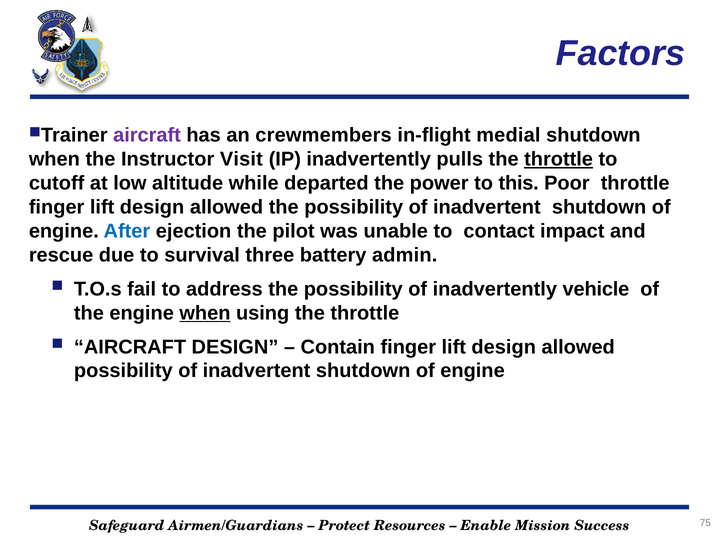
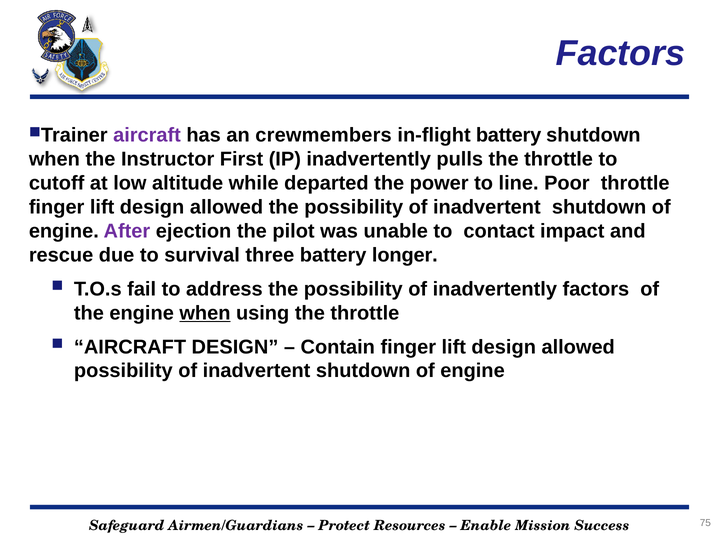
in-flight medial: medial -> battery (509, 135)
Visit: Visit -> First (241, 159)
throttle underline: present -> none (559, 159)
this: this -> line (519, 183)
After colour: blue -> purple (127, 231)
admin: admin -> longer (405, 255)
inadvertently vehicle: vehicle -> factors (596, 289)
